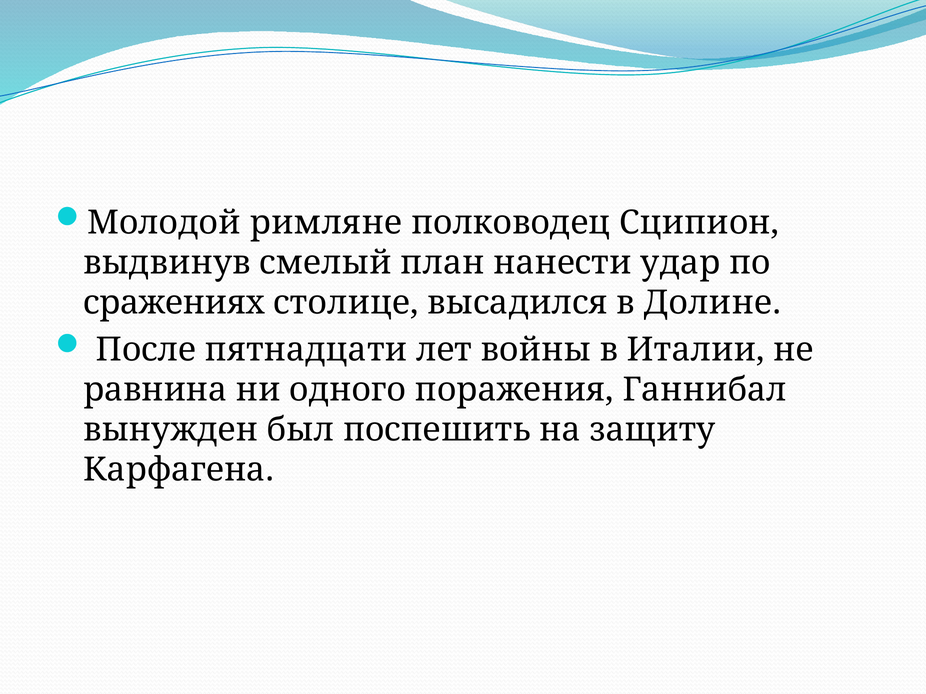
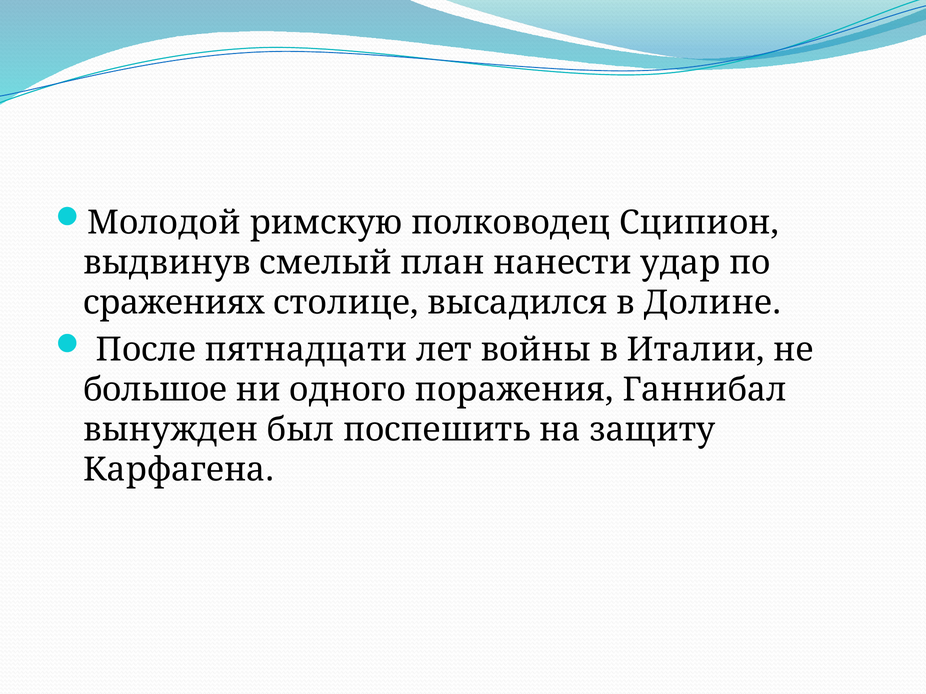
римляне: римляне -> римскую (326, 223)
равнина: равнина -> большое (155, 390)
